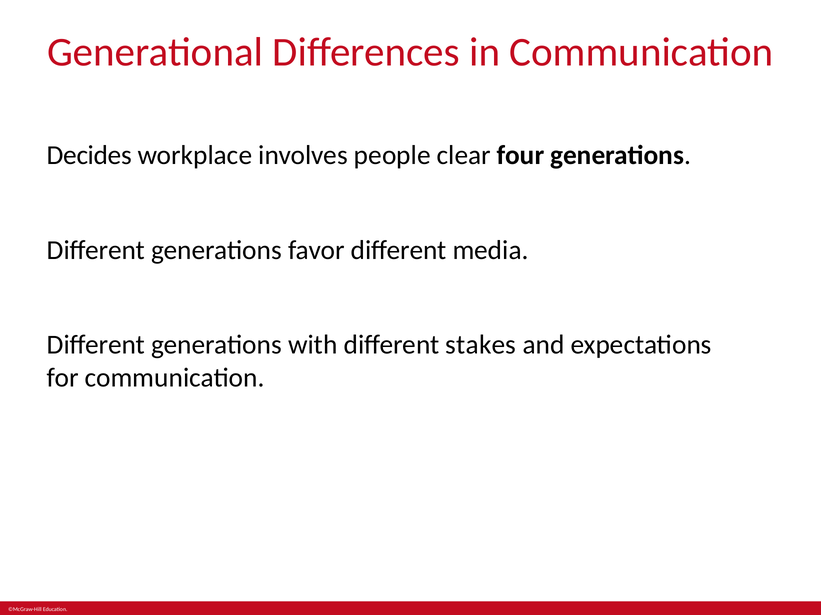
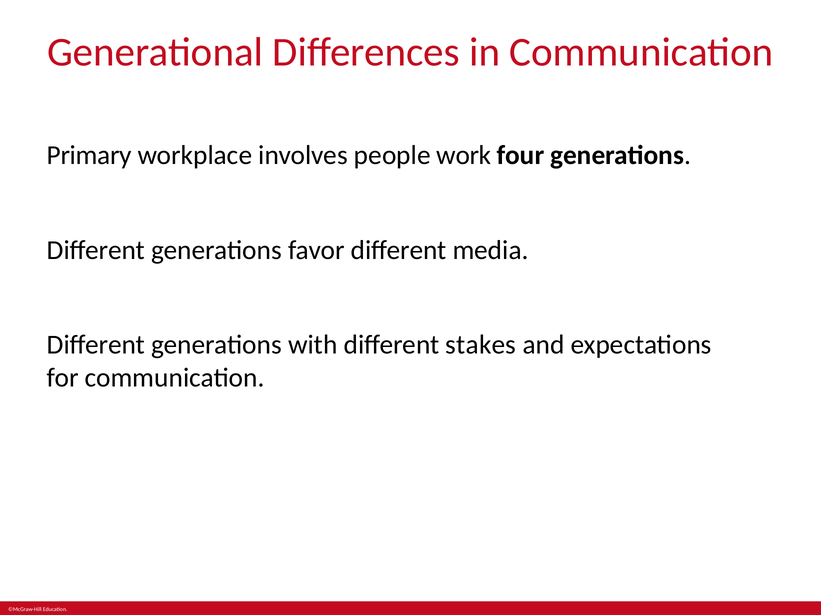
Decides: Decides -> Primary (89, 156)
clear: clear -> work (464, 156)
